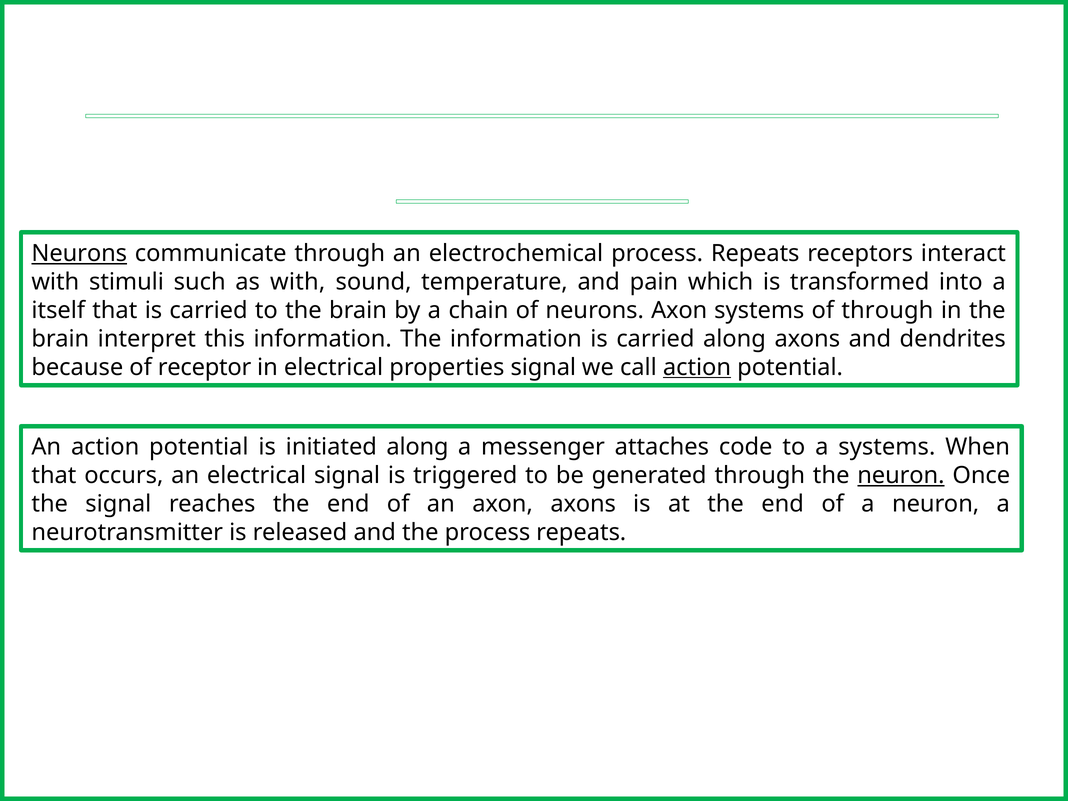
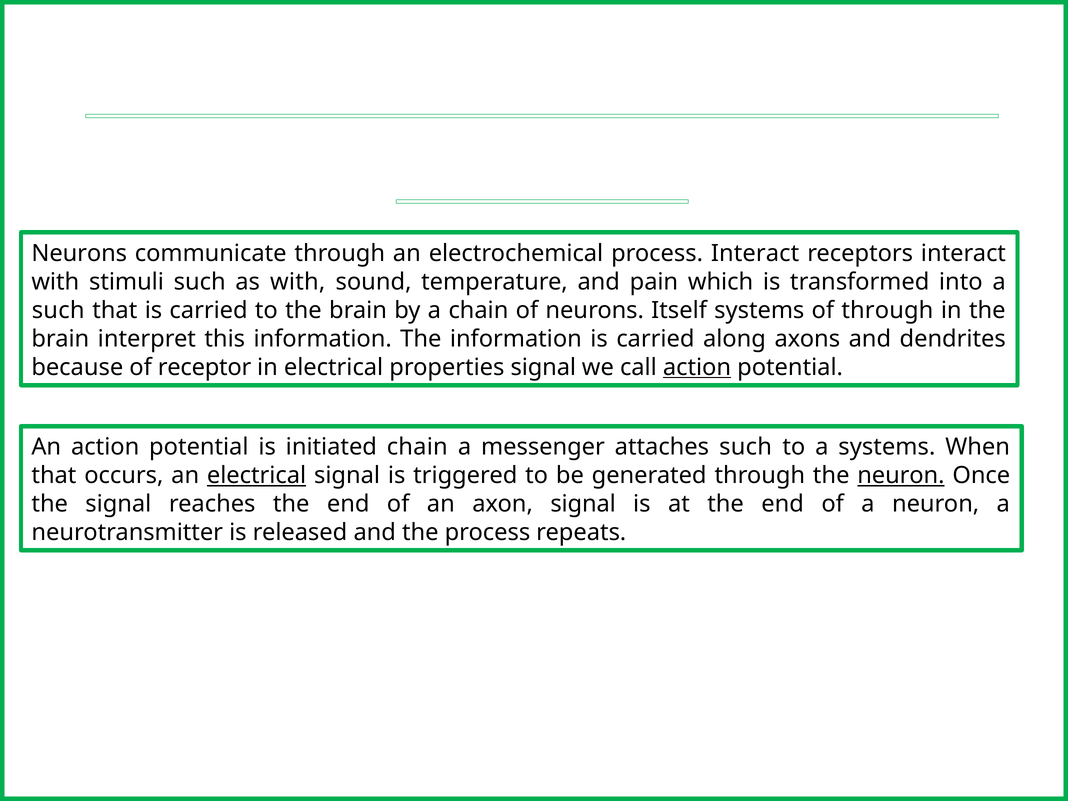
Neurons underline: present -> none (79, 253)
electrochemical process Repeats: Repeats -> Interact (755, 253)
itself: itself -> such (58, 310)
neurons Axon: Axon -> Itself (679, 310)
initiated along: along -> chain (417, 447)
attaches code: code -> such (746, 447)
electrical underline: none -> present (257, 476)
axon axons: axons -> signal (583, 504)
